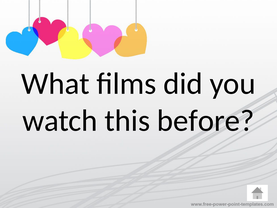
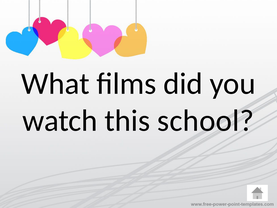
before: before -> school (206, 121)
